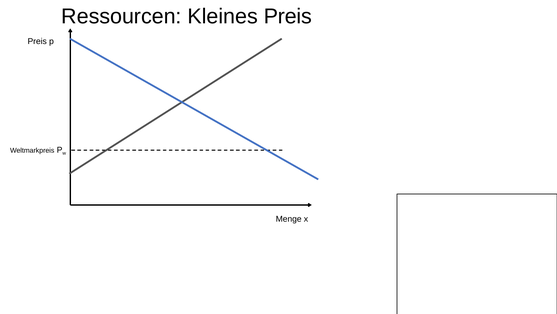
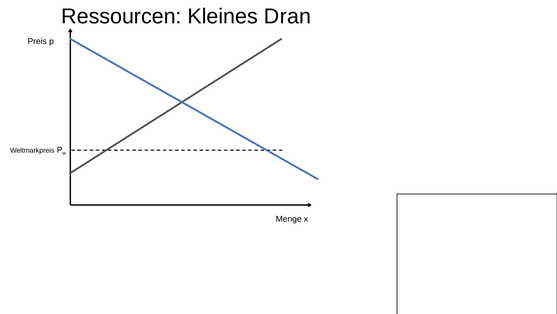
Kleines Preis: Preis -> Dran (288, 16)
